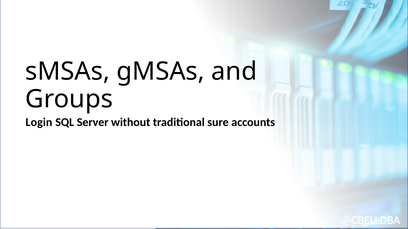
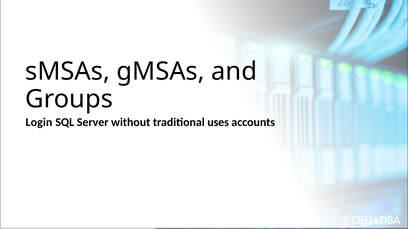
sure: sure -> uses (218, 123)
